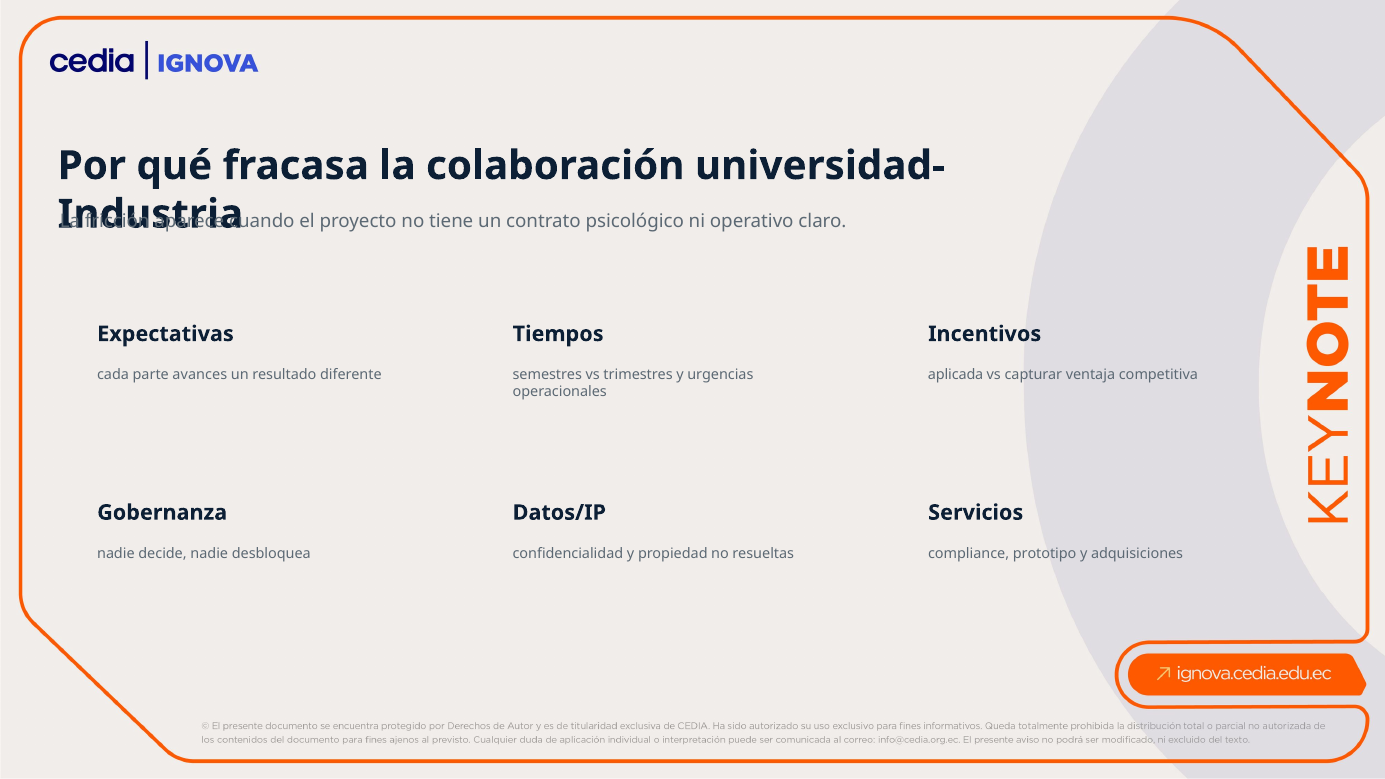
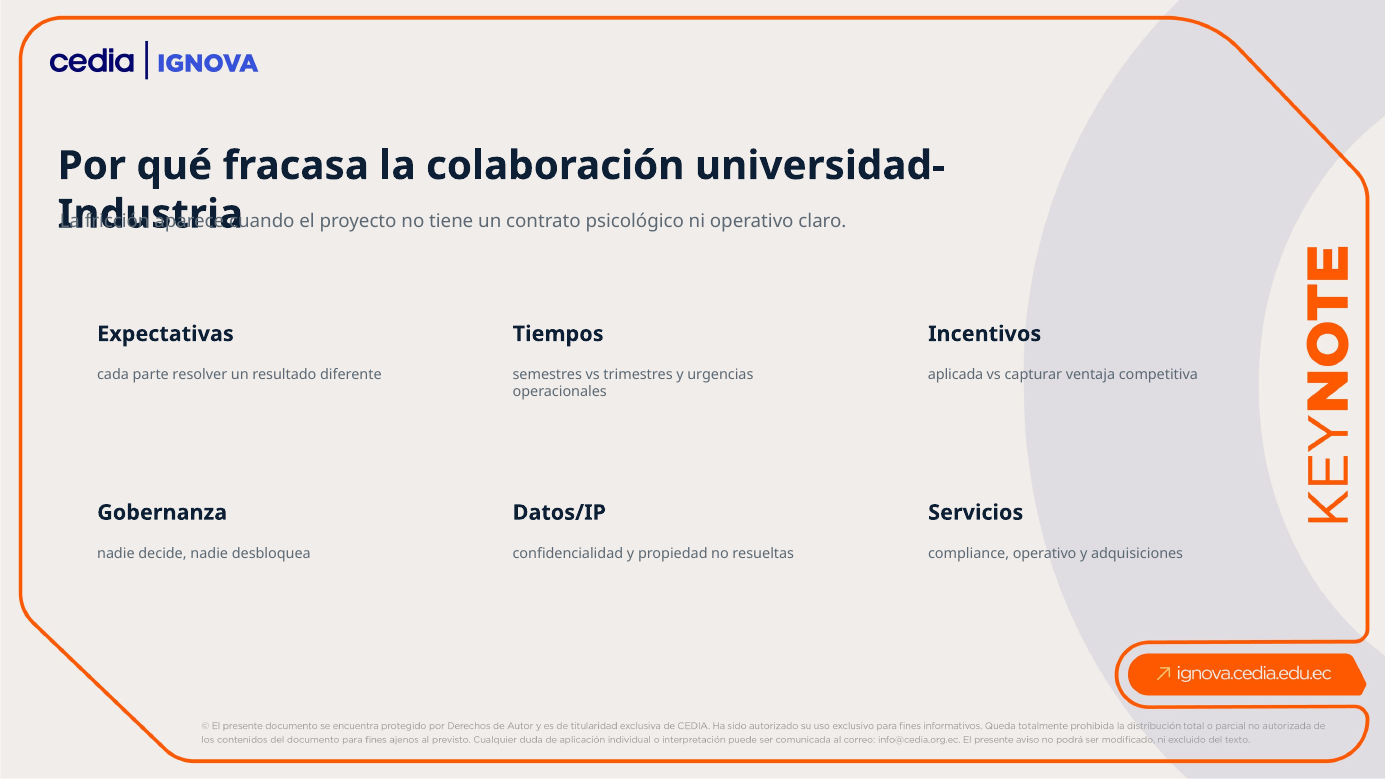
avances: avances -> resolver (200, 375)
compliance prototipo: prototipo -> operativo (1045, 553)
